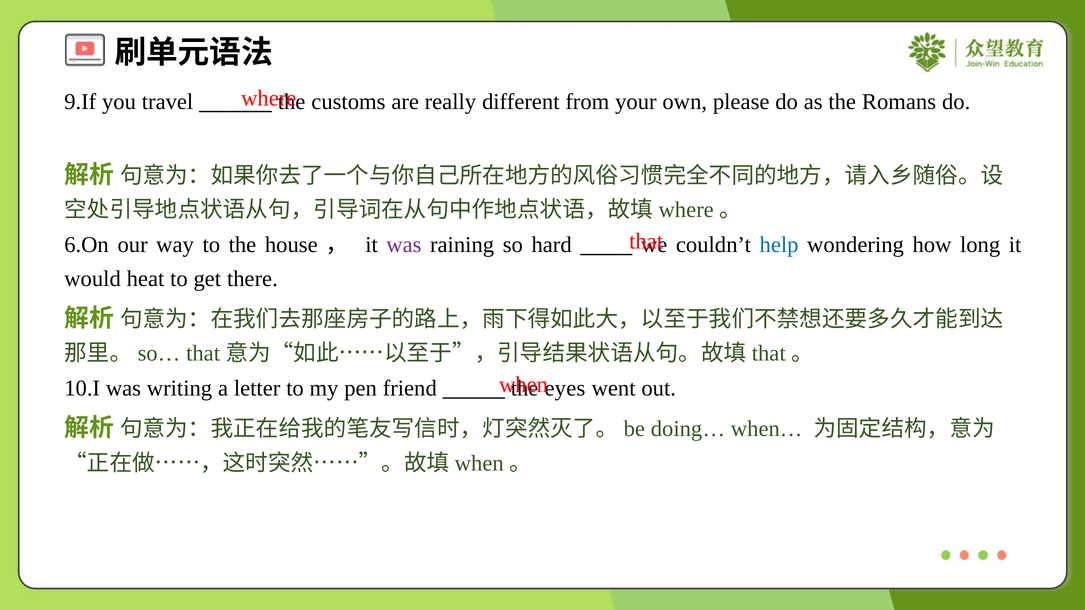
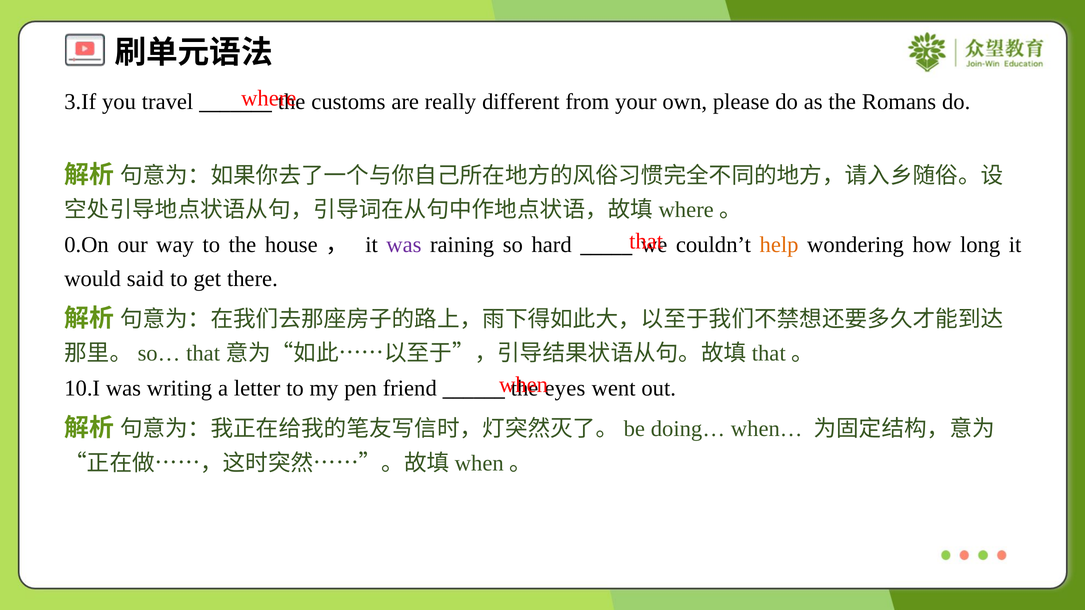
9.If: 9.If -> 3.If (80, 102)
6.On: 6.On -> 0.On (87, 245)
help colour: blue -> orange (779, 245)
heat: heat -> said (145, 279)
